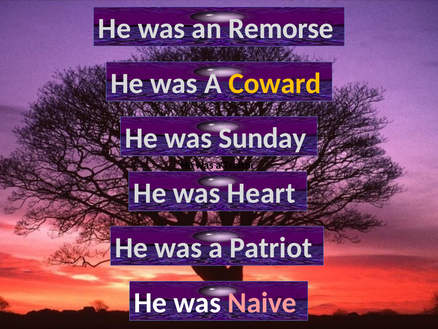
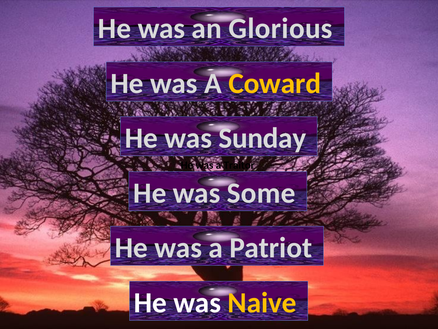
Remorse: Remorse -> Glorious (281, 29)
Heart: Heart -> Some (261, 193)
Naive colour: pink -> yellow (262, 302)
